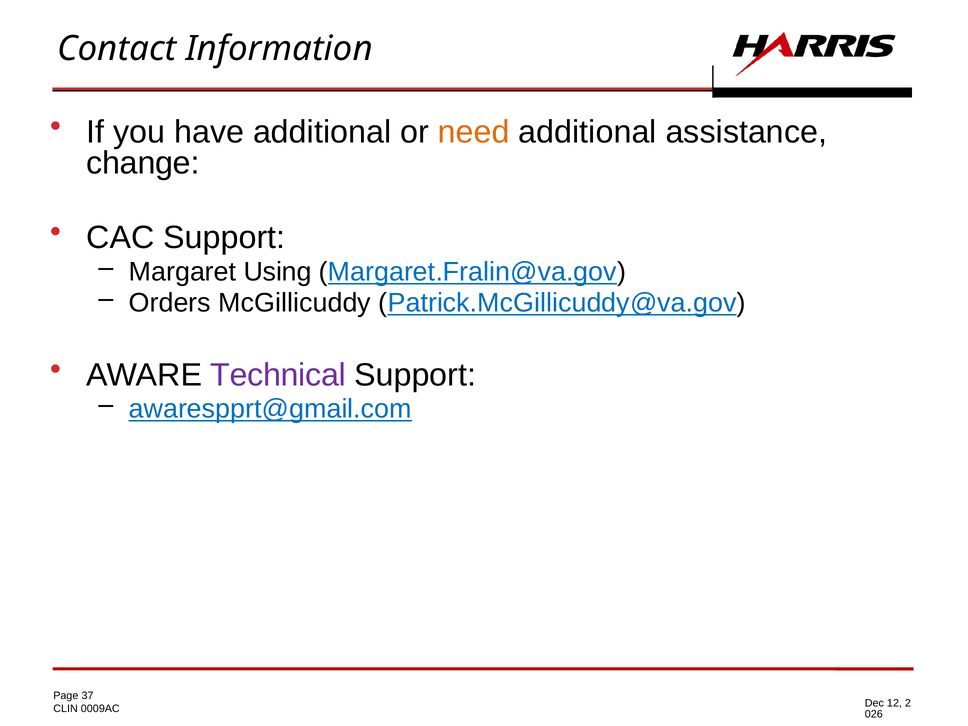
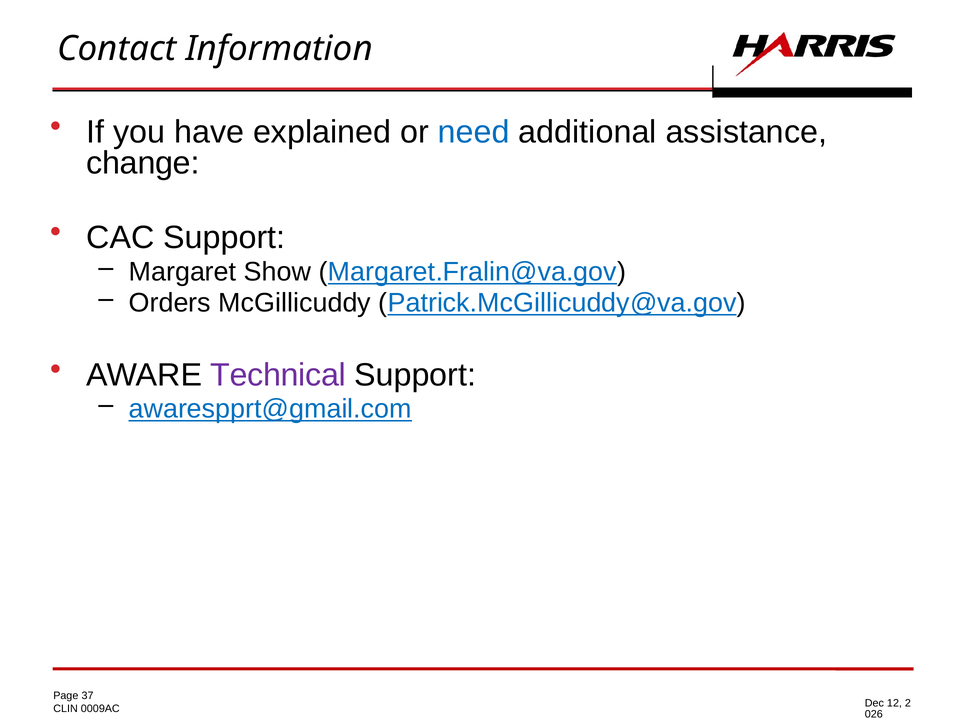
have additional: additional -> explained (322, 132)
need colour: orange -> blue (474, 132)
Using: Using -> Show (277, 272)
